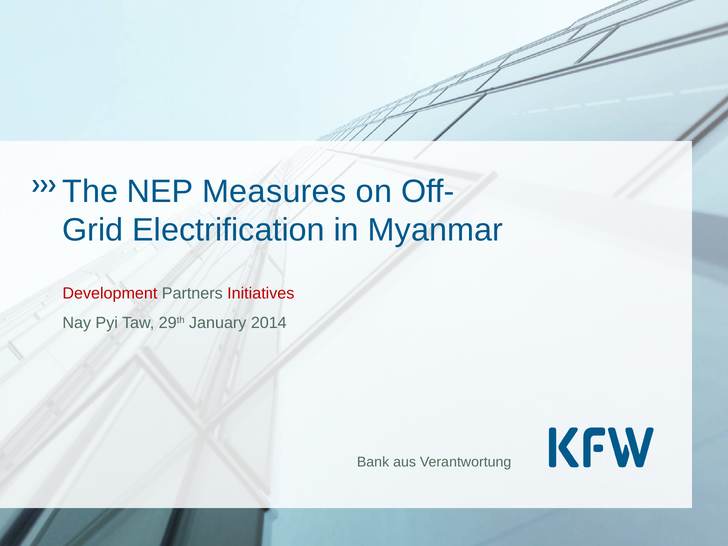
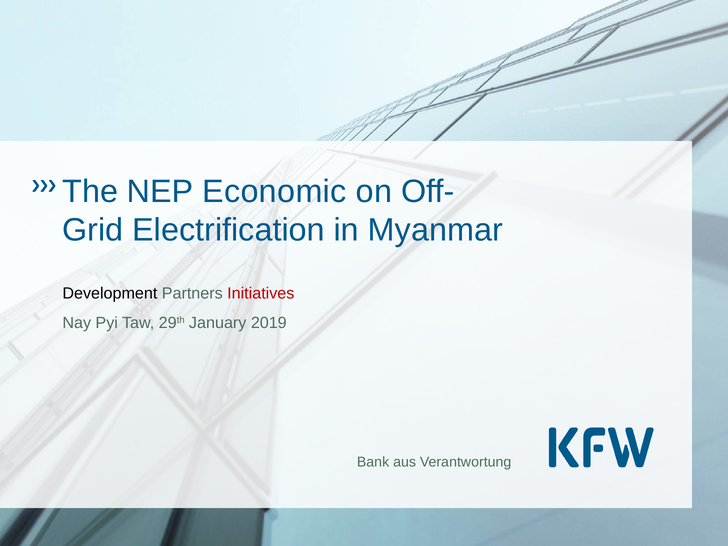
Measures: Measures -> Economic (274, 191)
Development colour: red -> black (110, 293)
2014: 2014 -> 2019 (269, 323)
